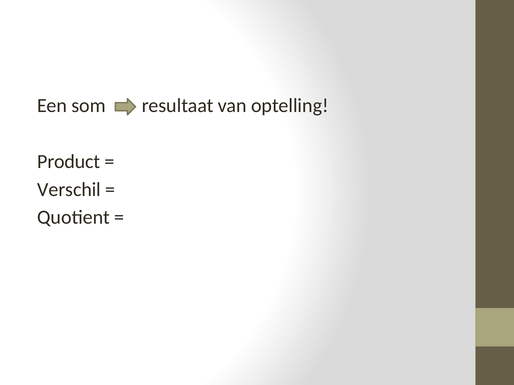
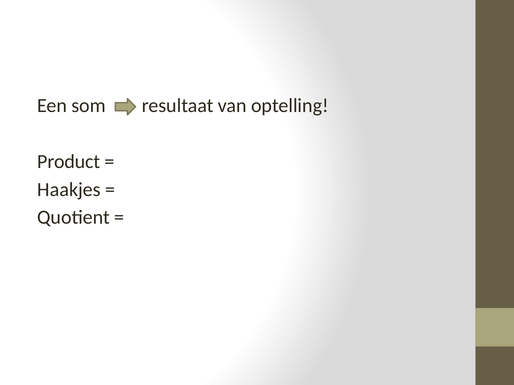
Verschil: Verschil -> Haakjes (69, 190)
